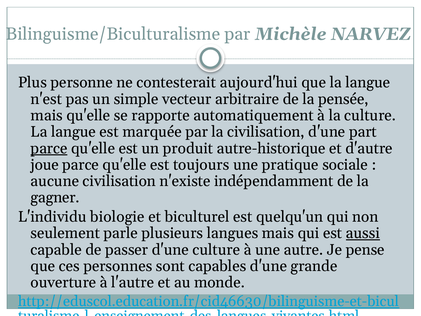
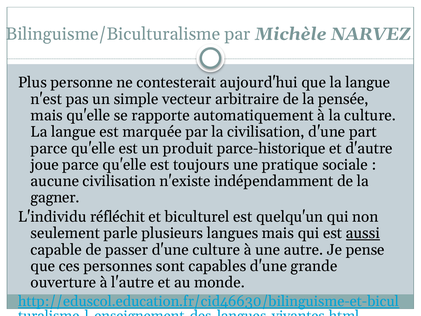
parce underline: present -> none (49, 148)
autre-historique: autre-historique -> parce-historique (271, 148)
biologie: biologie -> réfléchit (118, 217)
